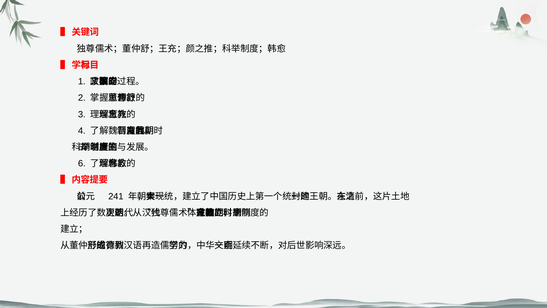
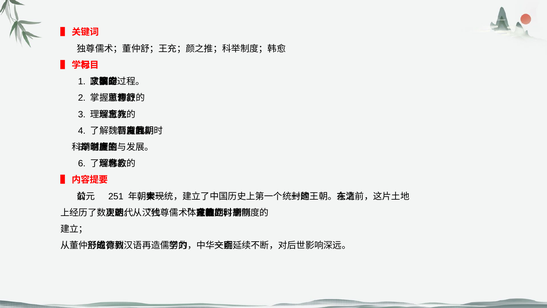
241: 241 -> 251 (116, 196)
